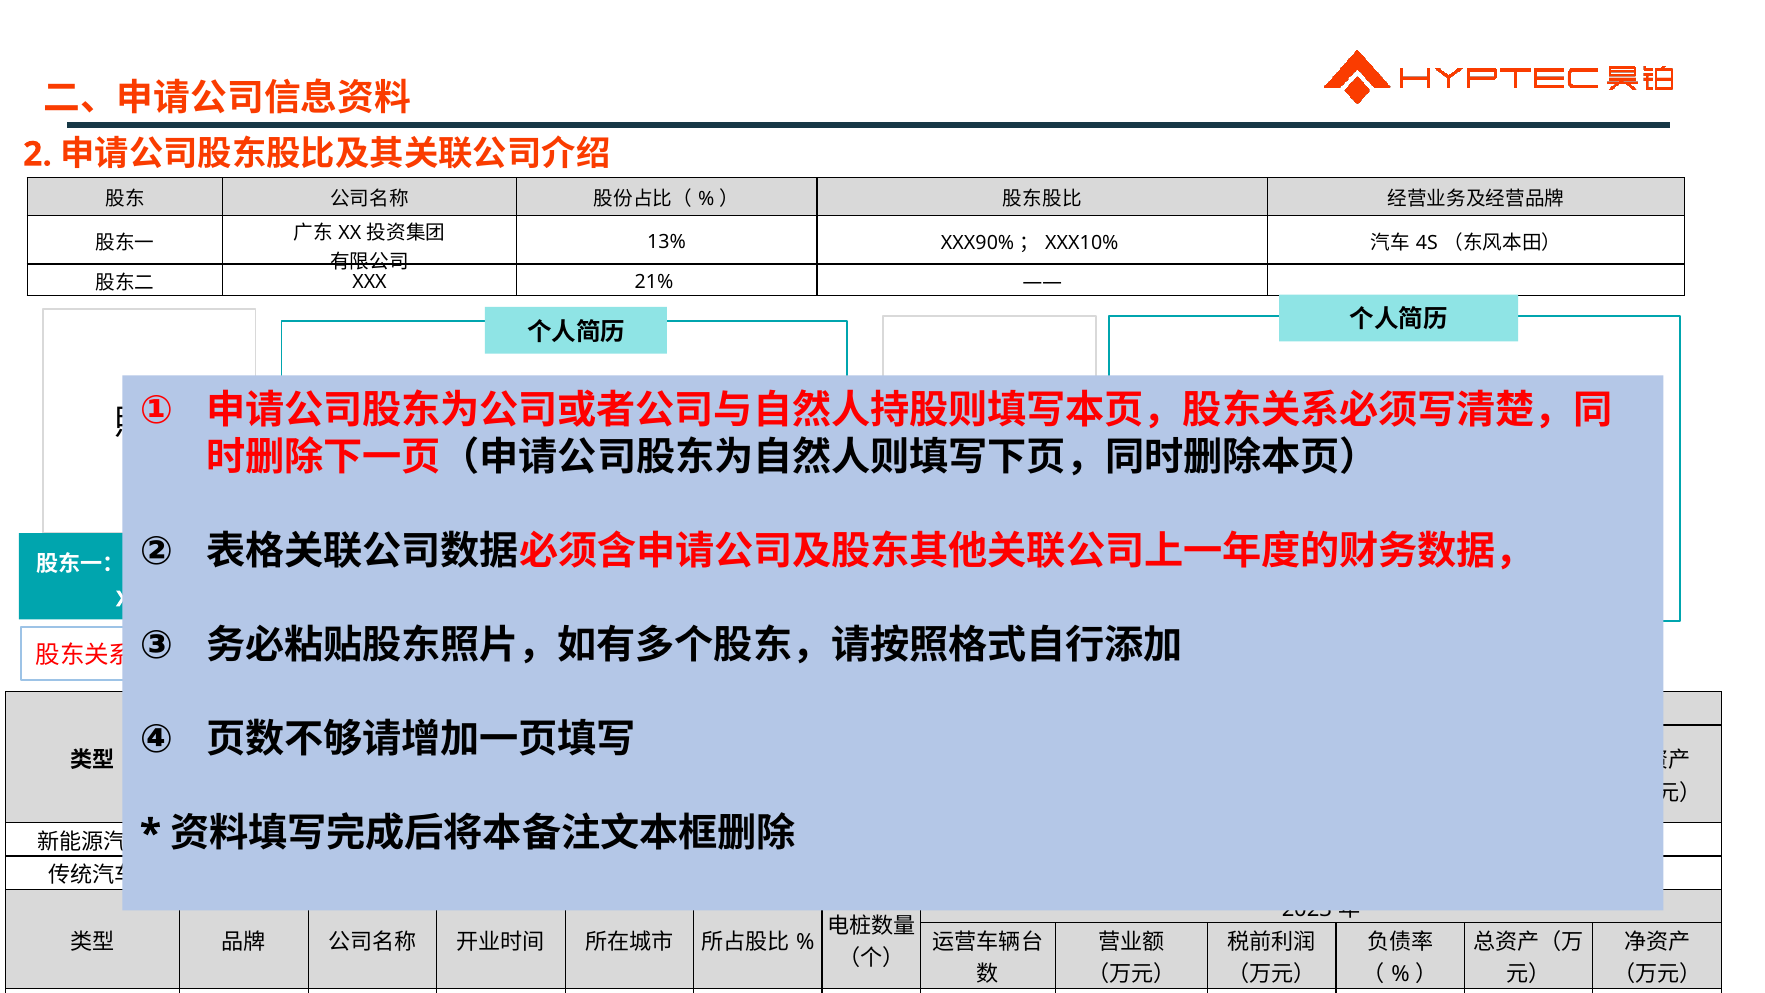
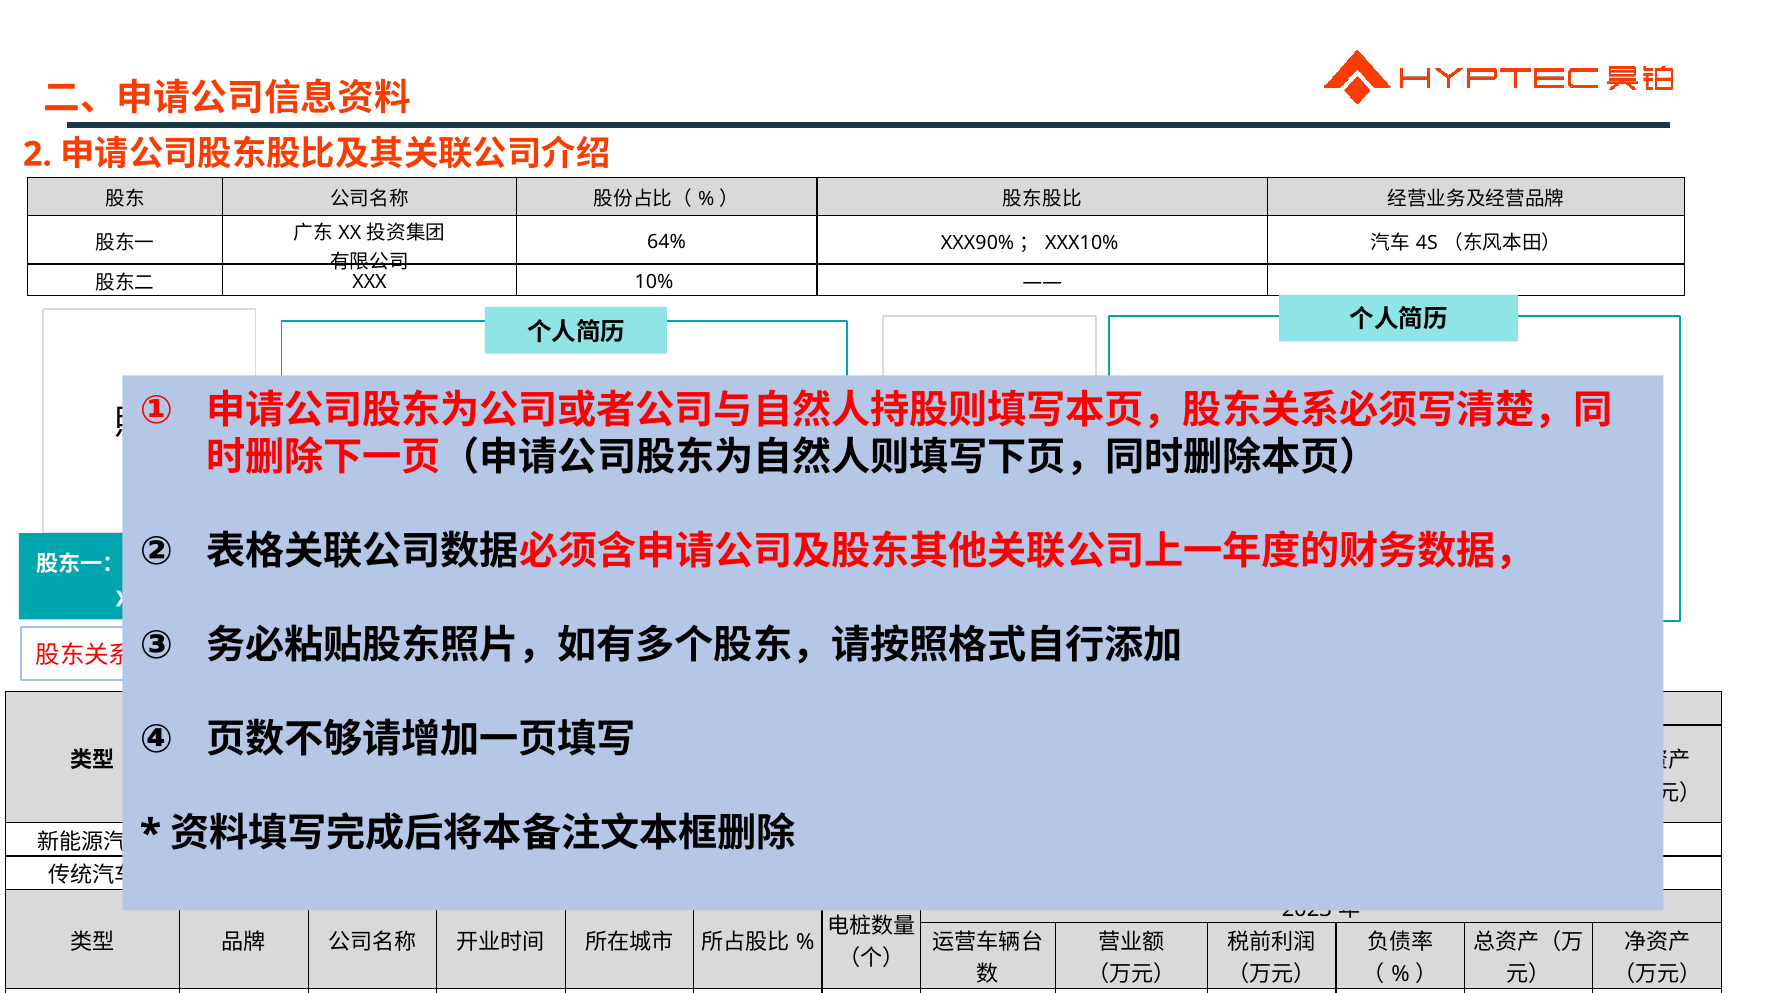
13%: 13% -> 64% (667, 242)
21%: 21% -> 10% (654, 282)
